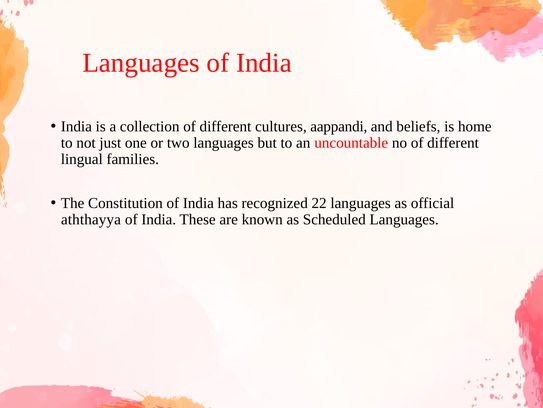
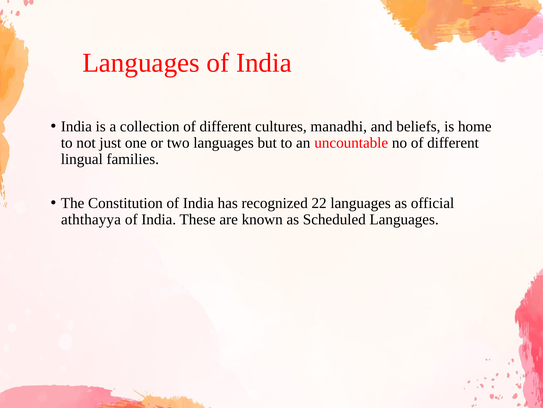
aappandi: aappandi -> manadhi (339, 126)
